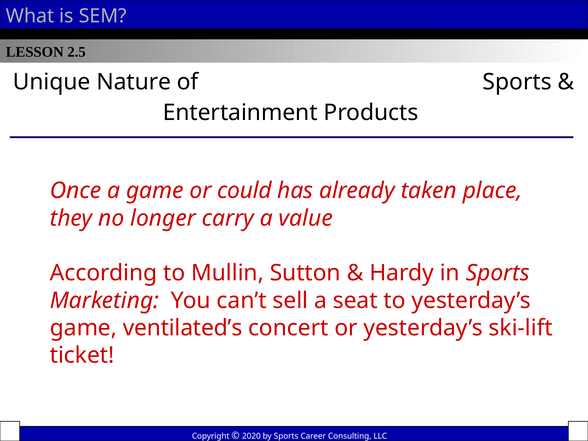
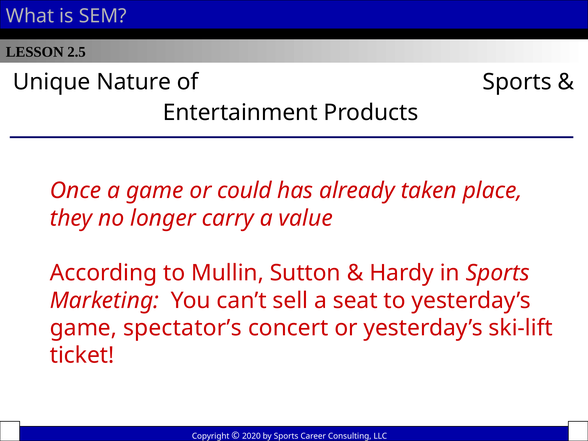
ventilated’s: ventilated’s -> spectator’s (182, 328)
